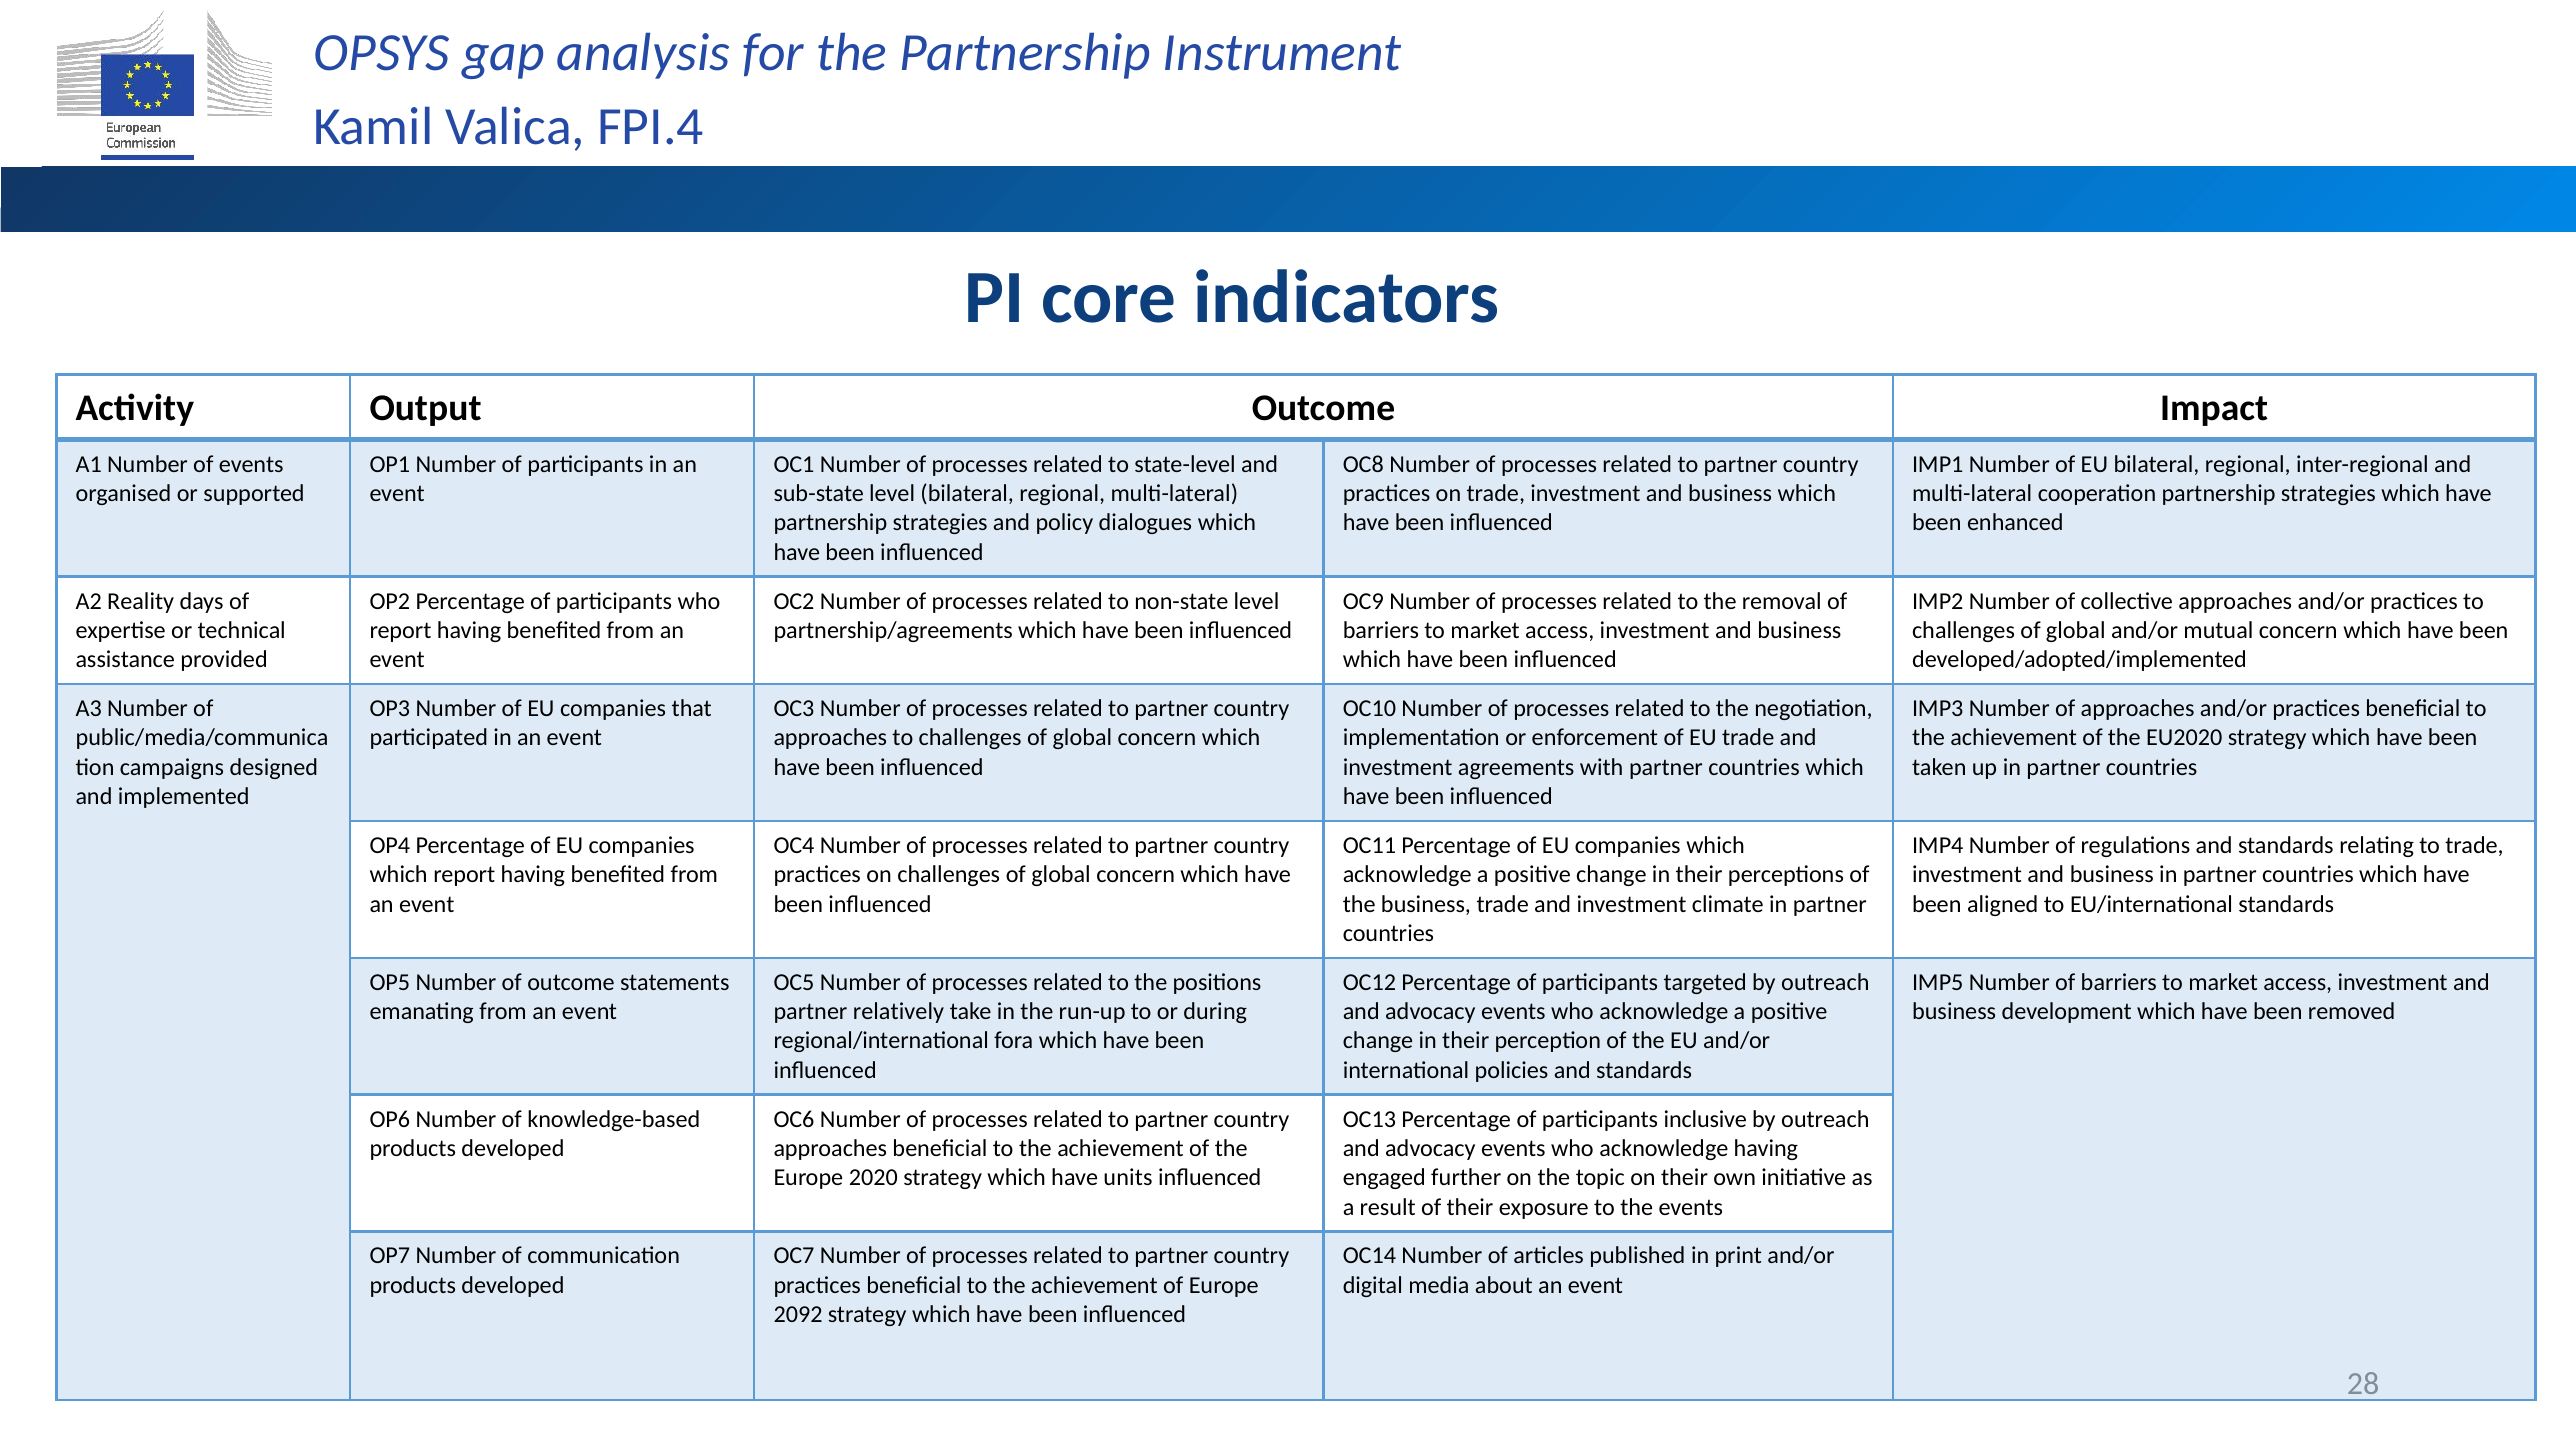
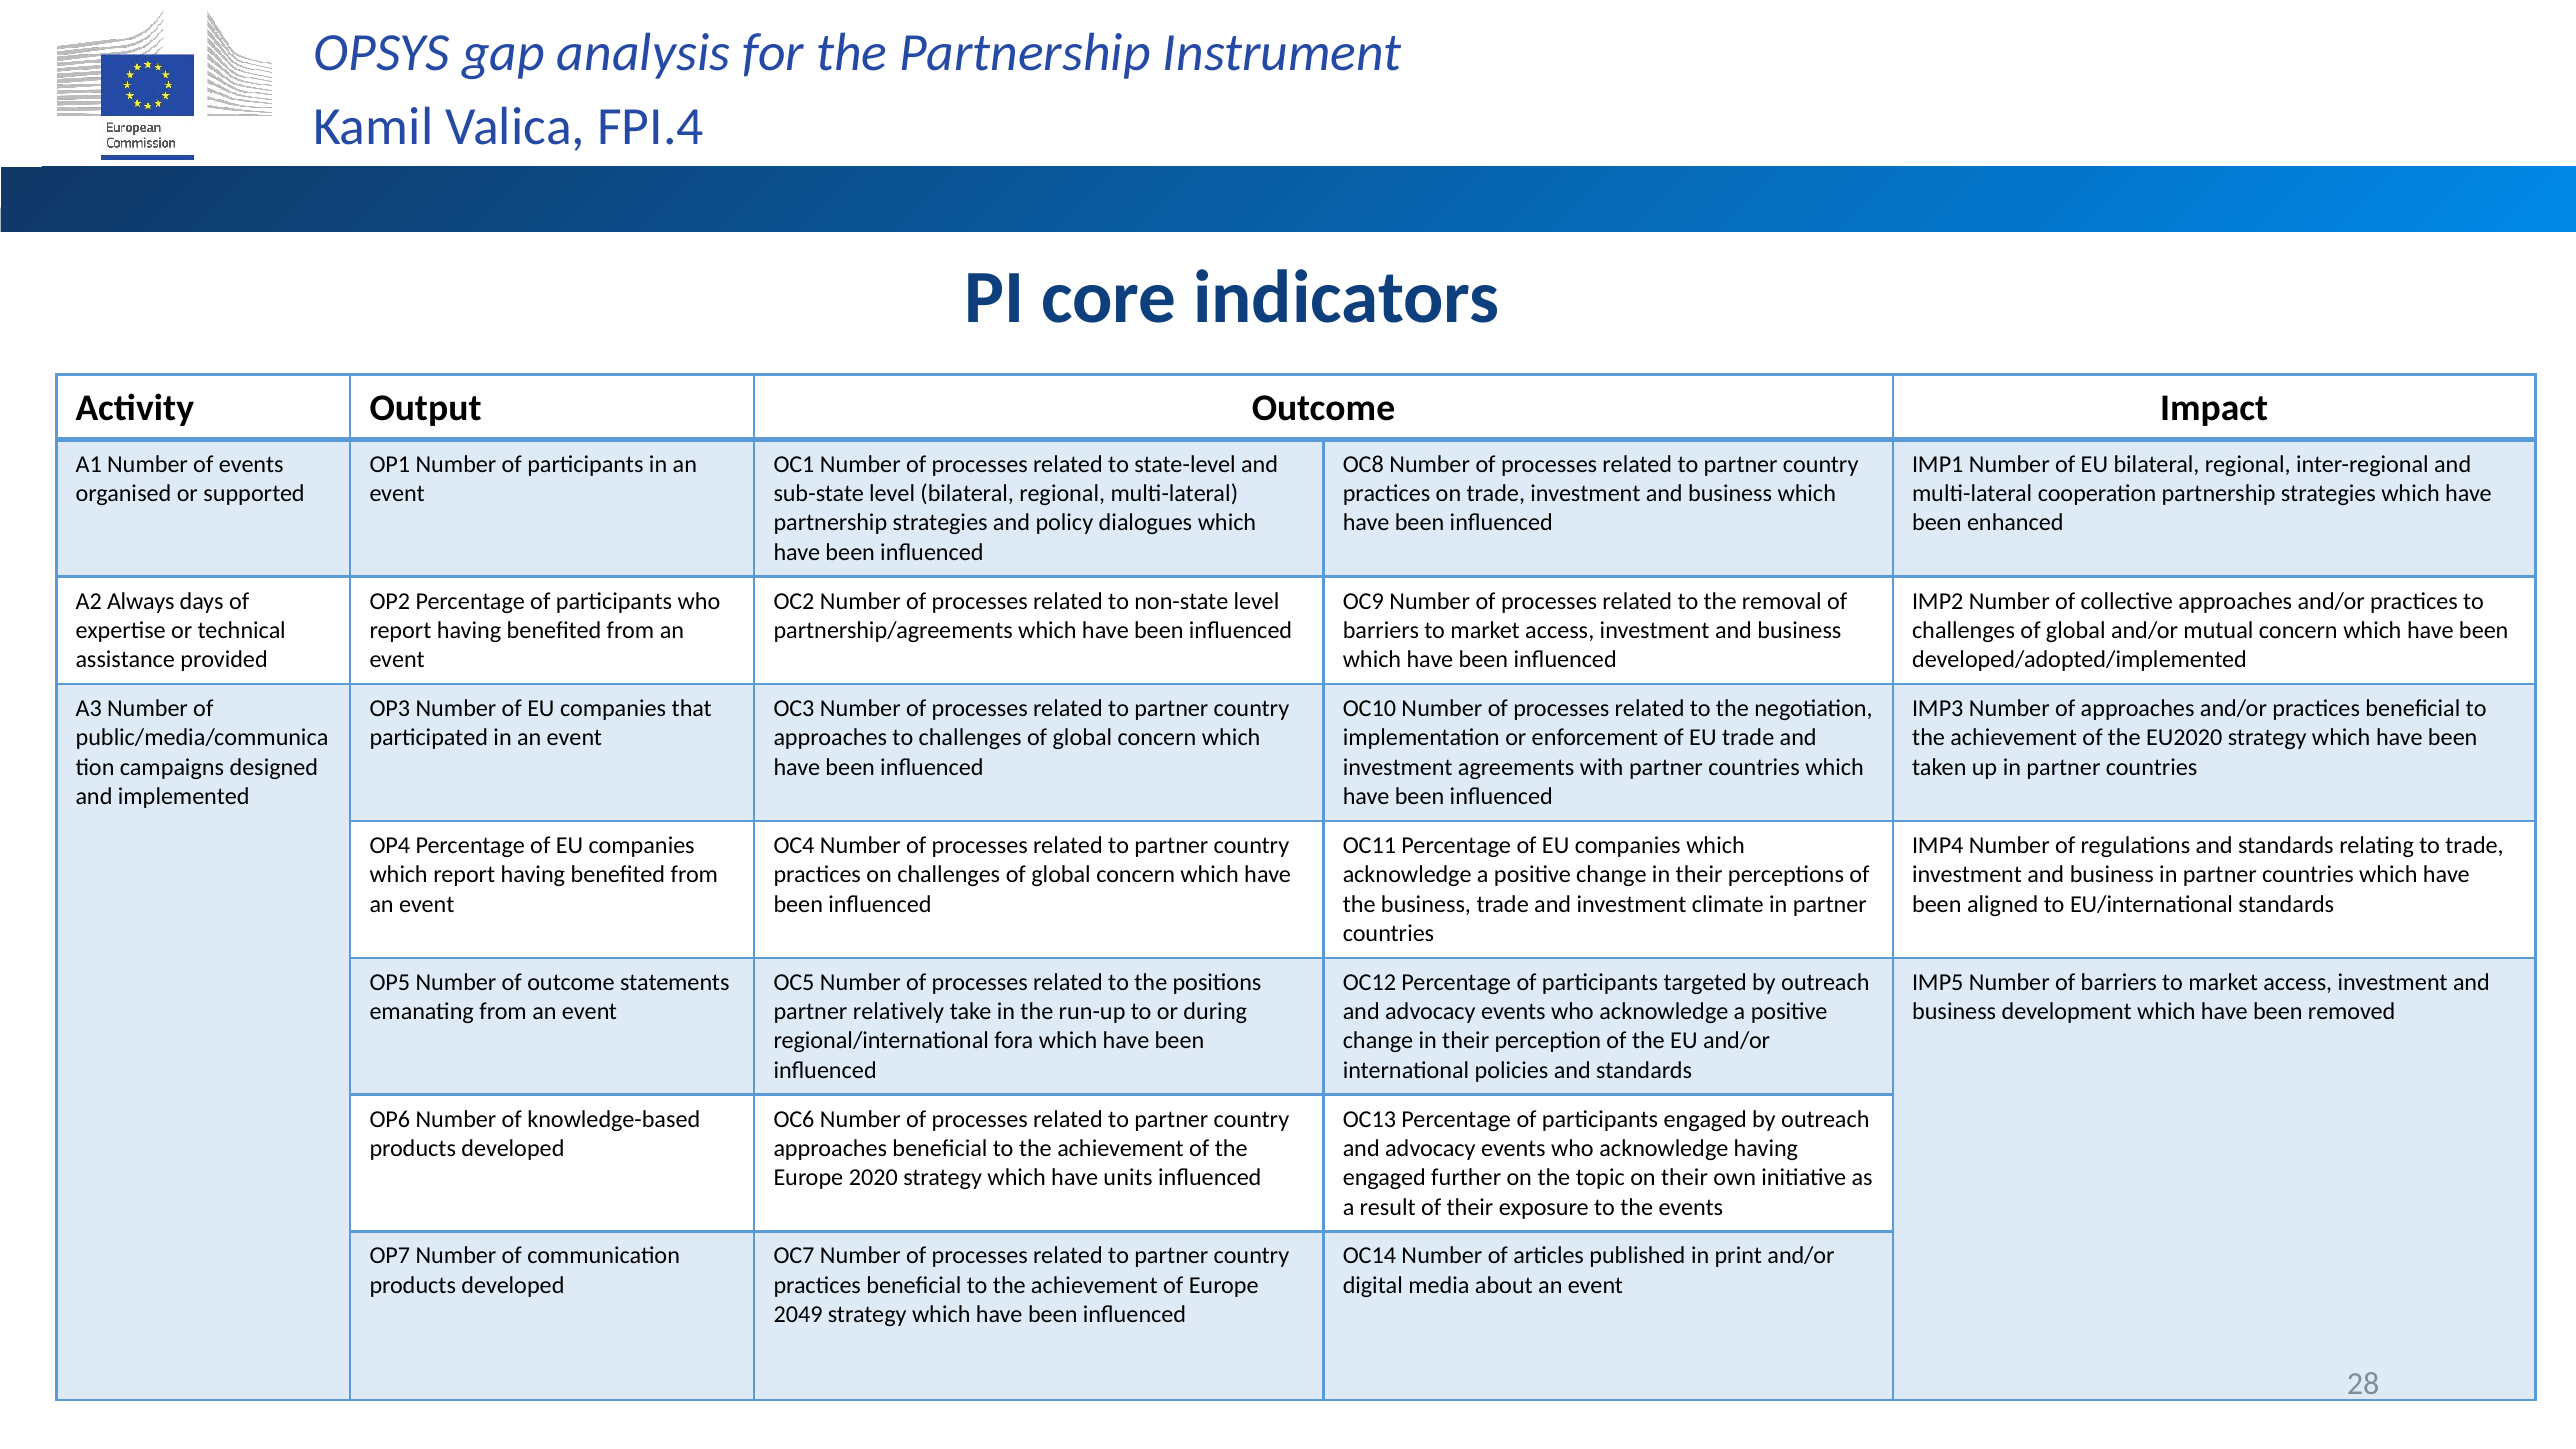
Reality: Reality -> Always (141, 601)
participants inclusive: inclusive -> engaged (1705, 1119)
2092: 2092 -> 2049 (798, 1315)
